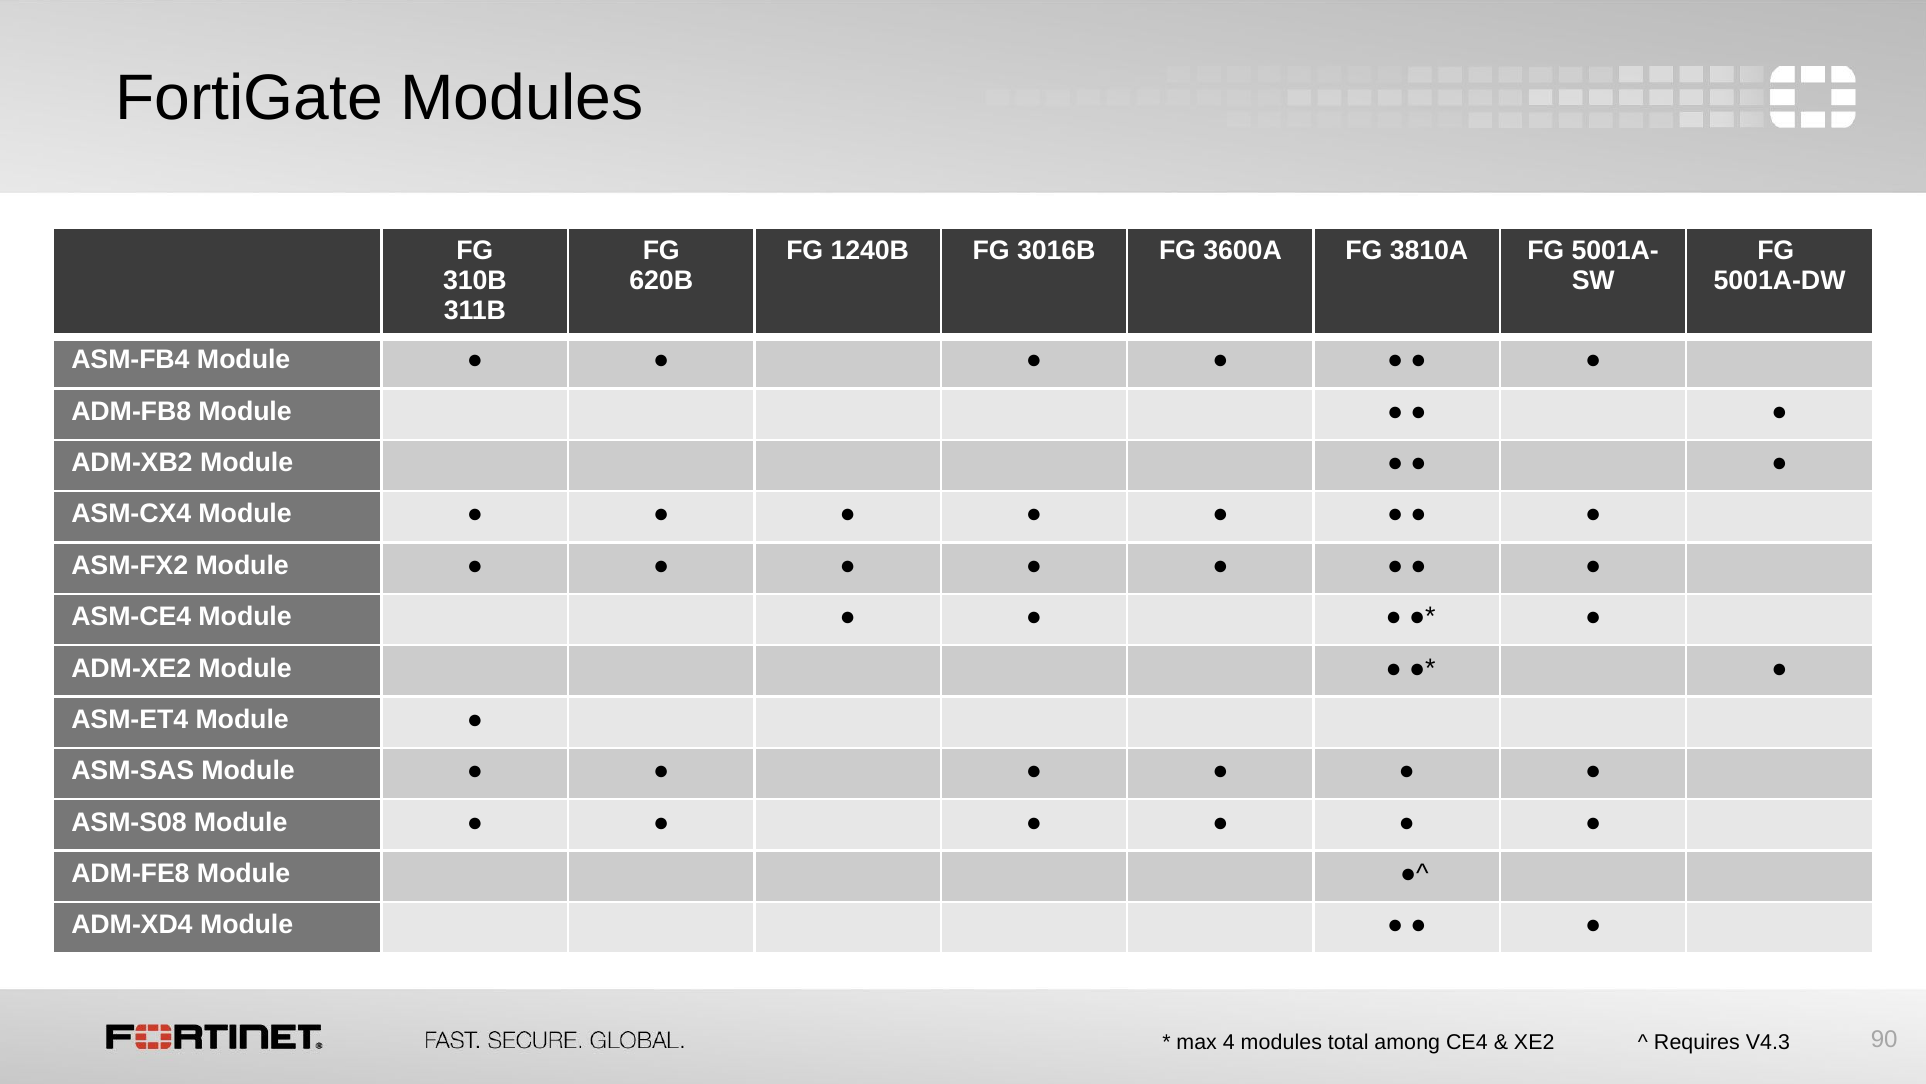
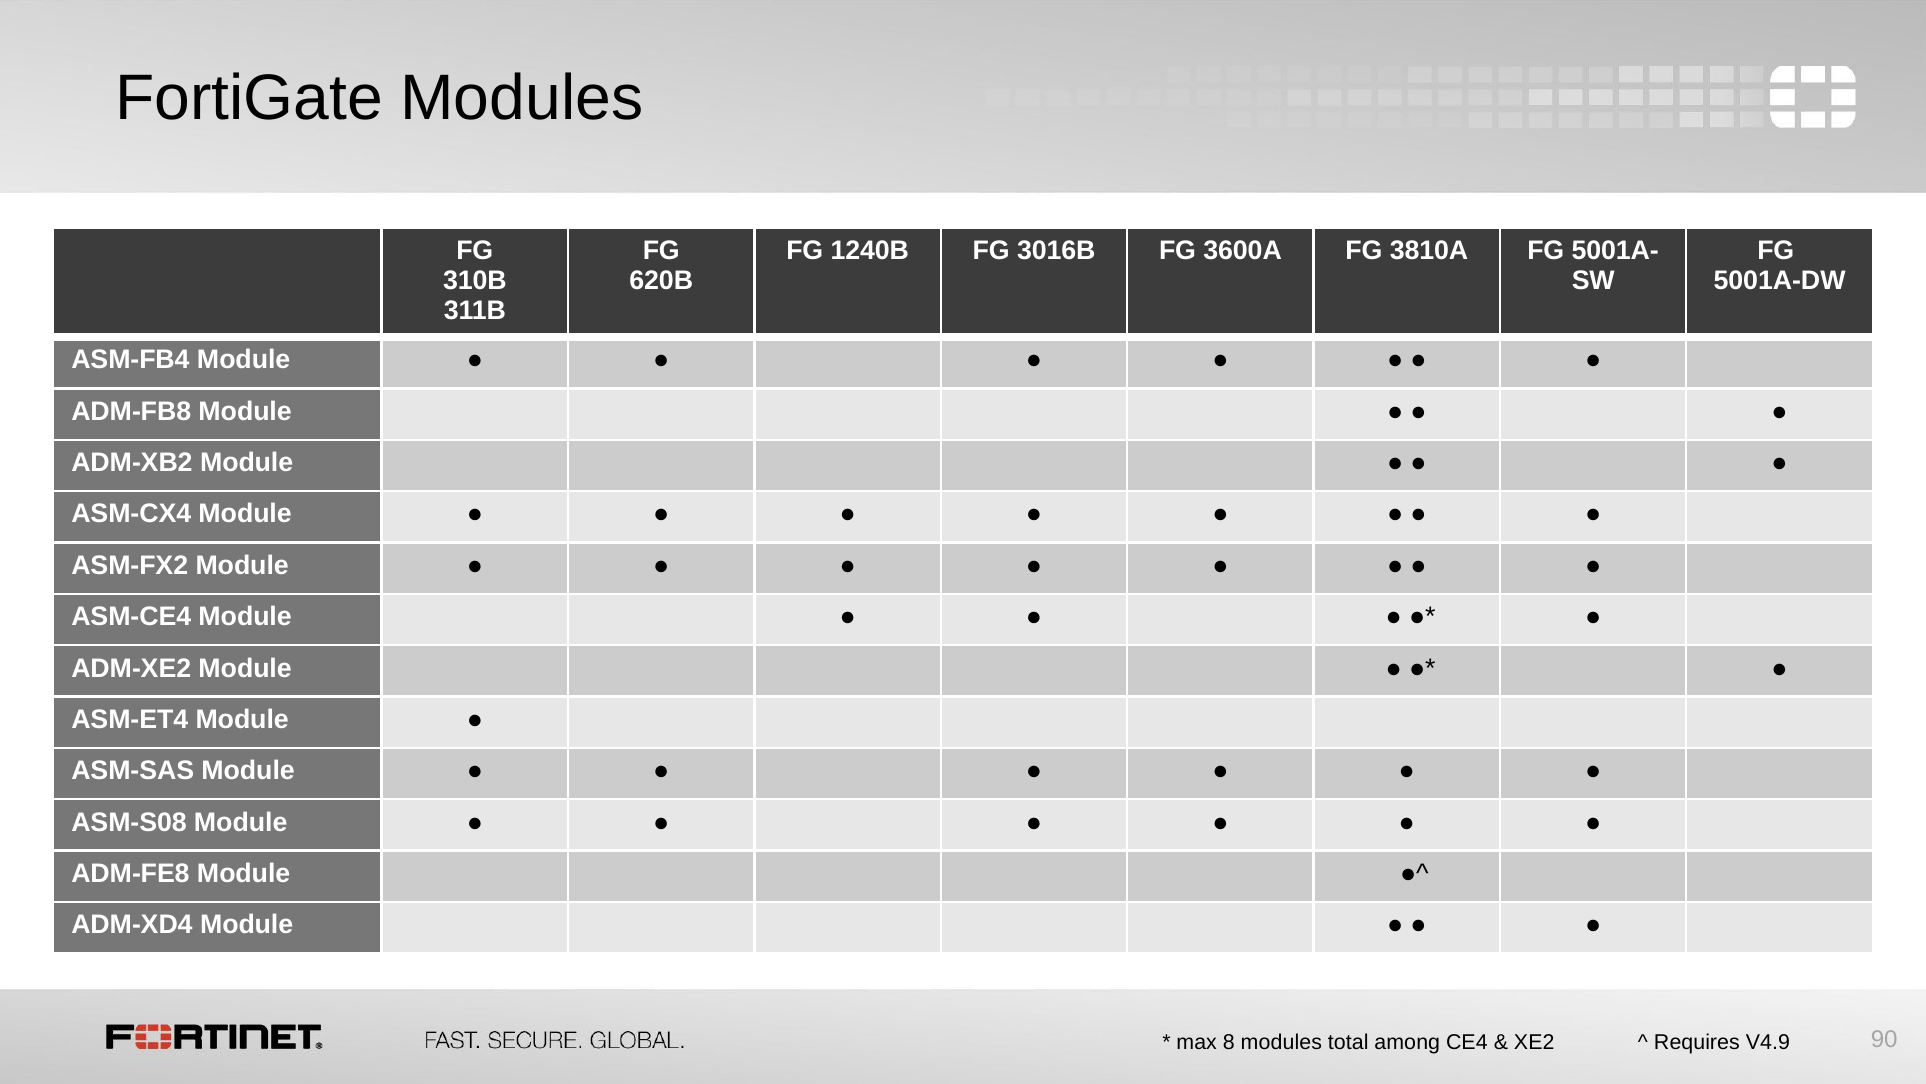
4: 4 -> 8 (1229, 1042)
V4.3: V4.3 -> V4.9 (1768, 1042)
